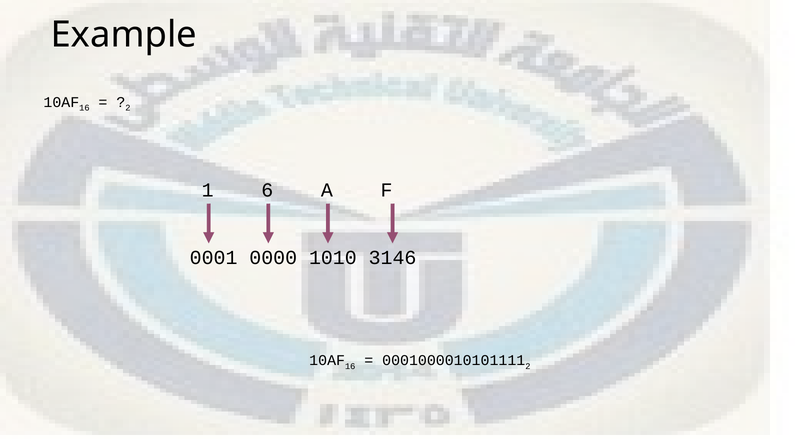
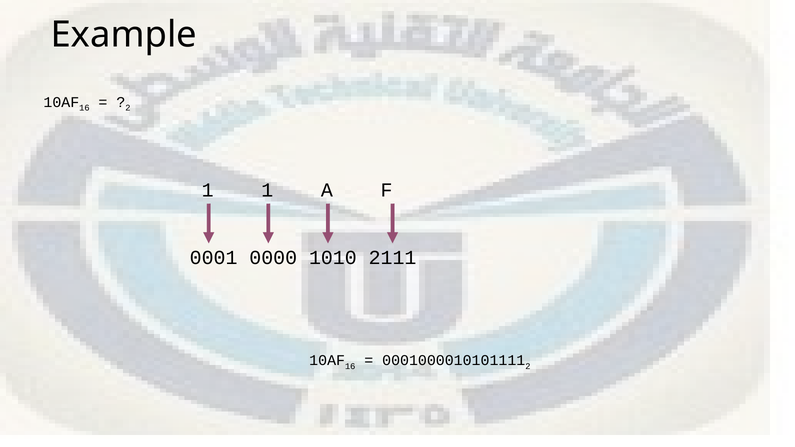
1 6: 6 -> 1 (267, 190)
3146: 3146 -> 2111 (393, 258)
